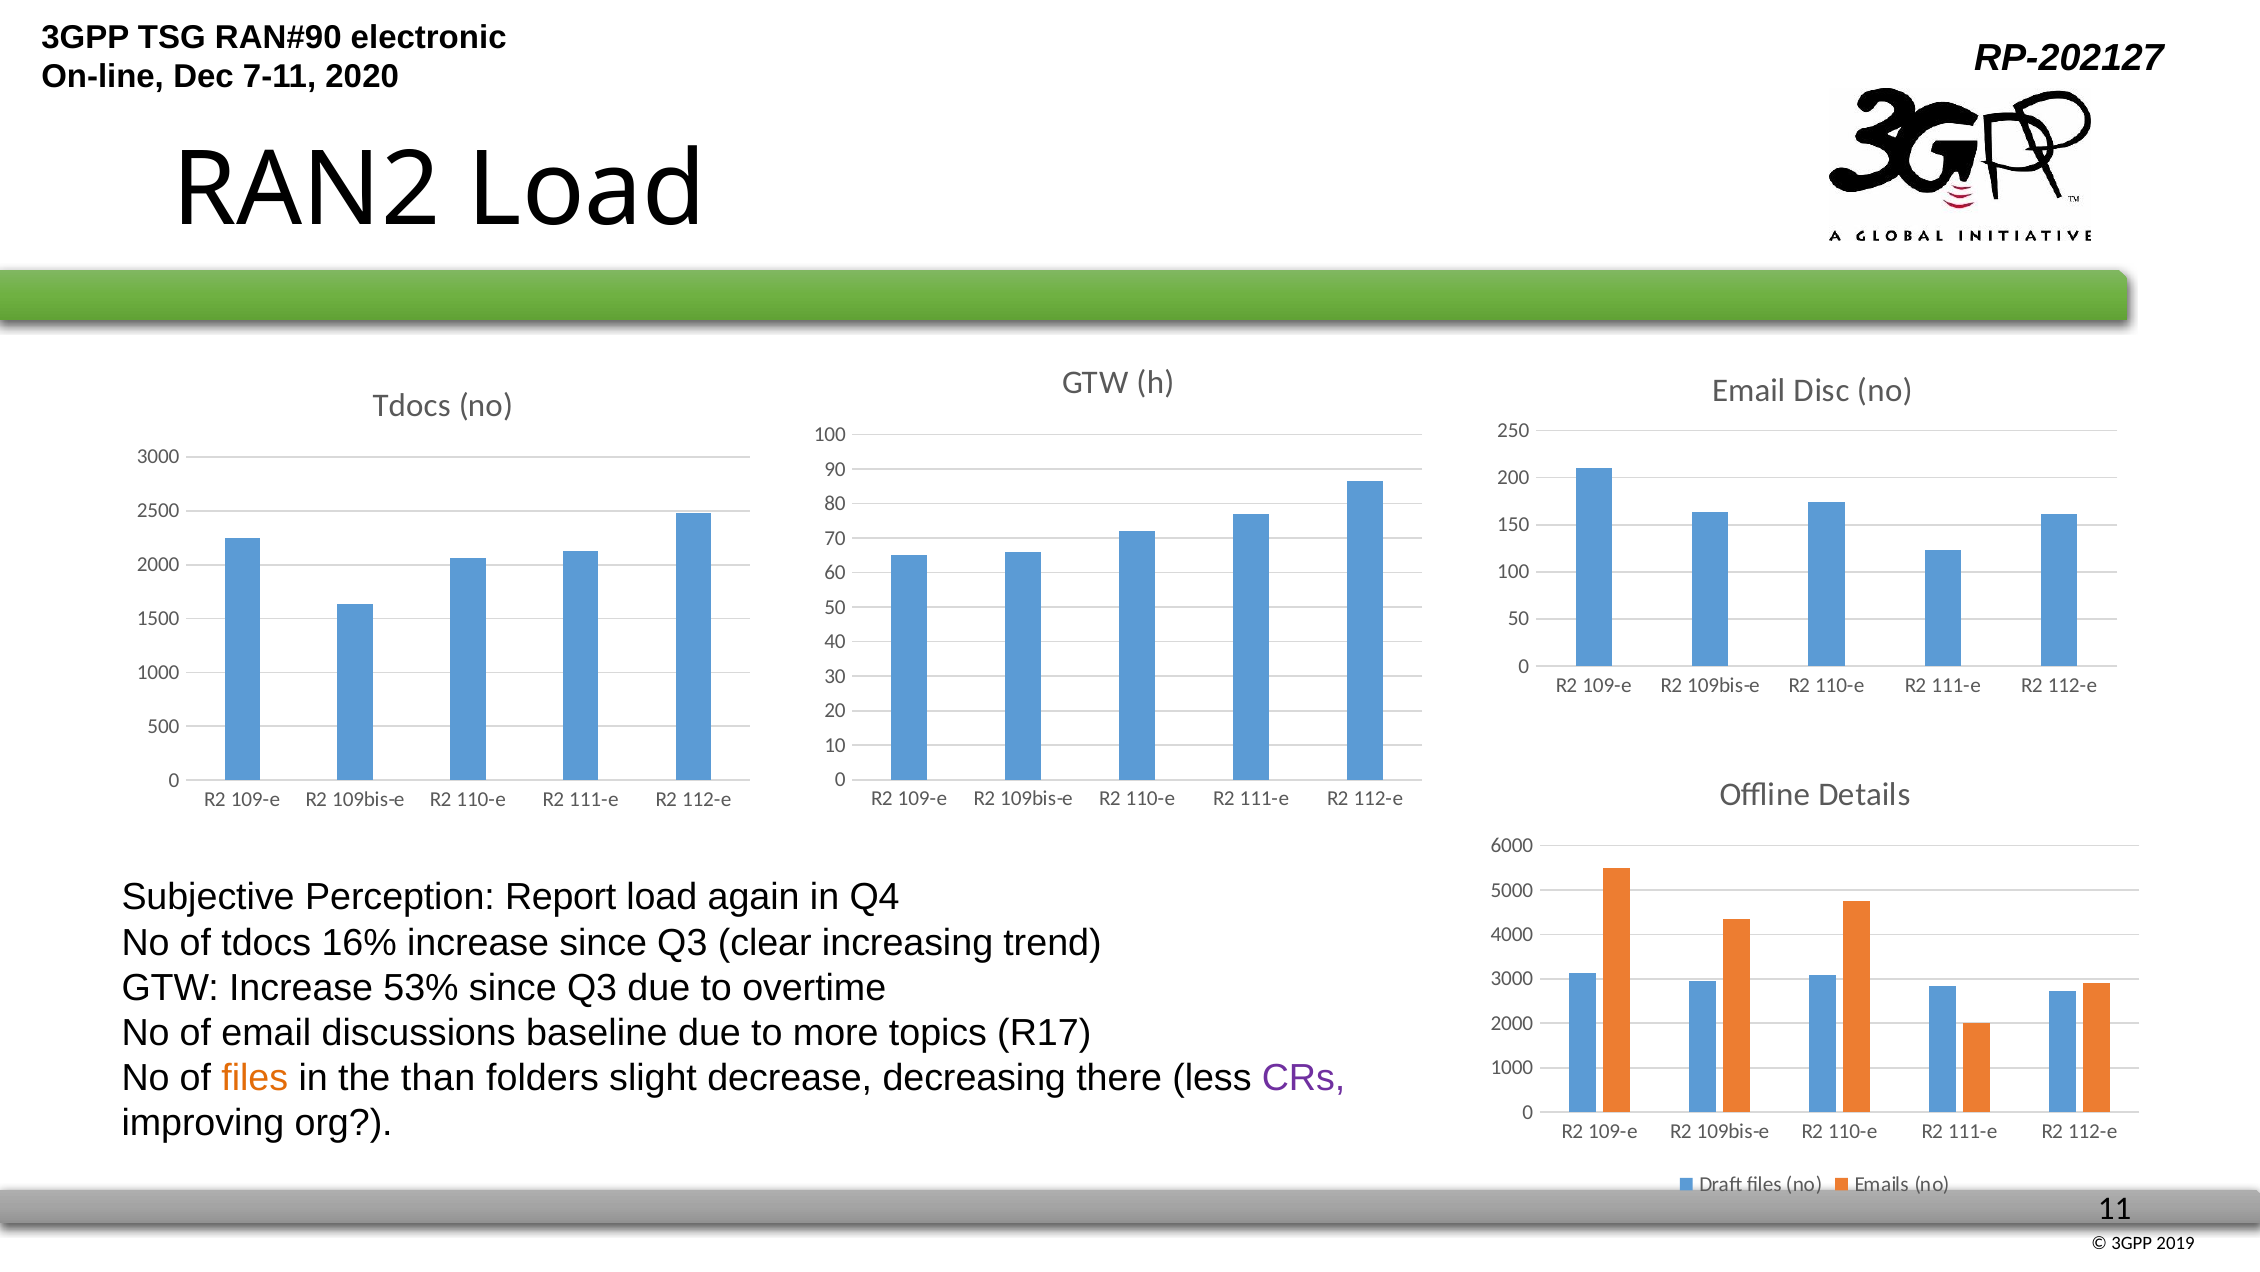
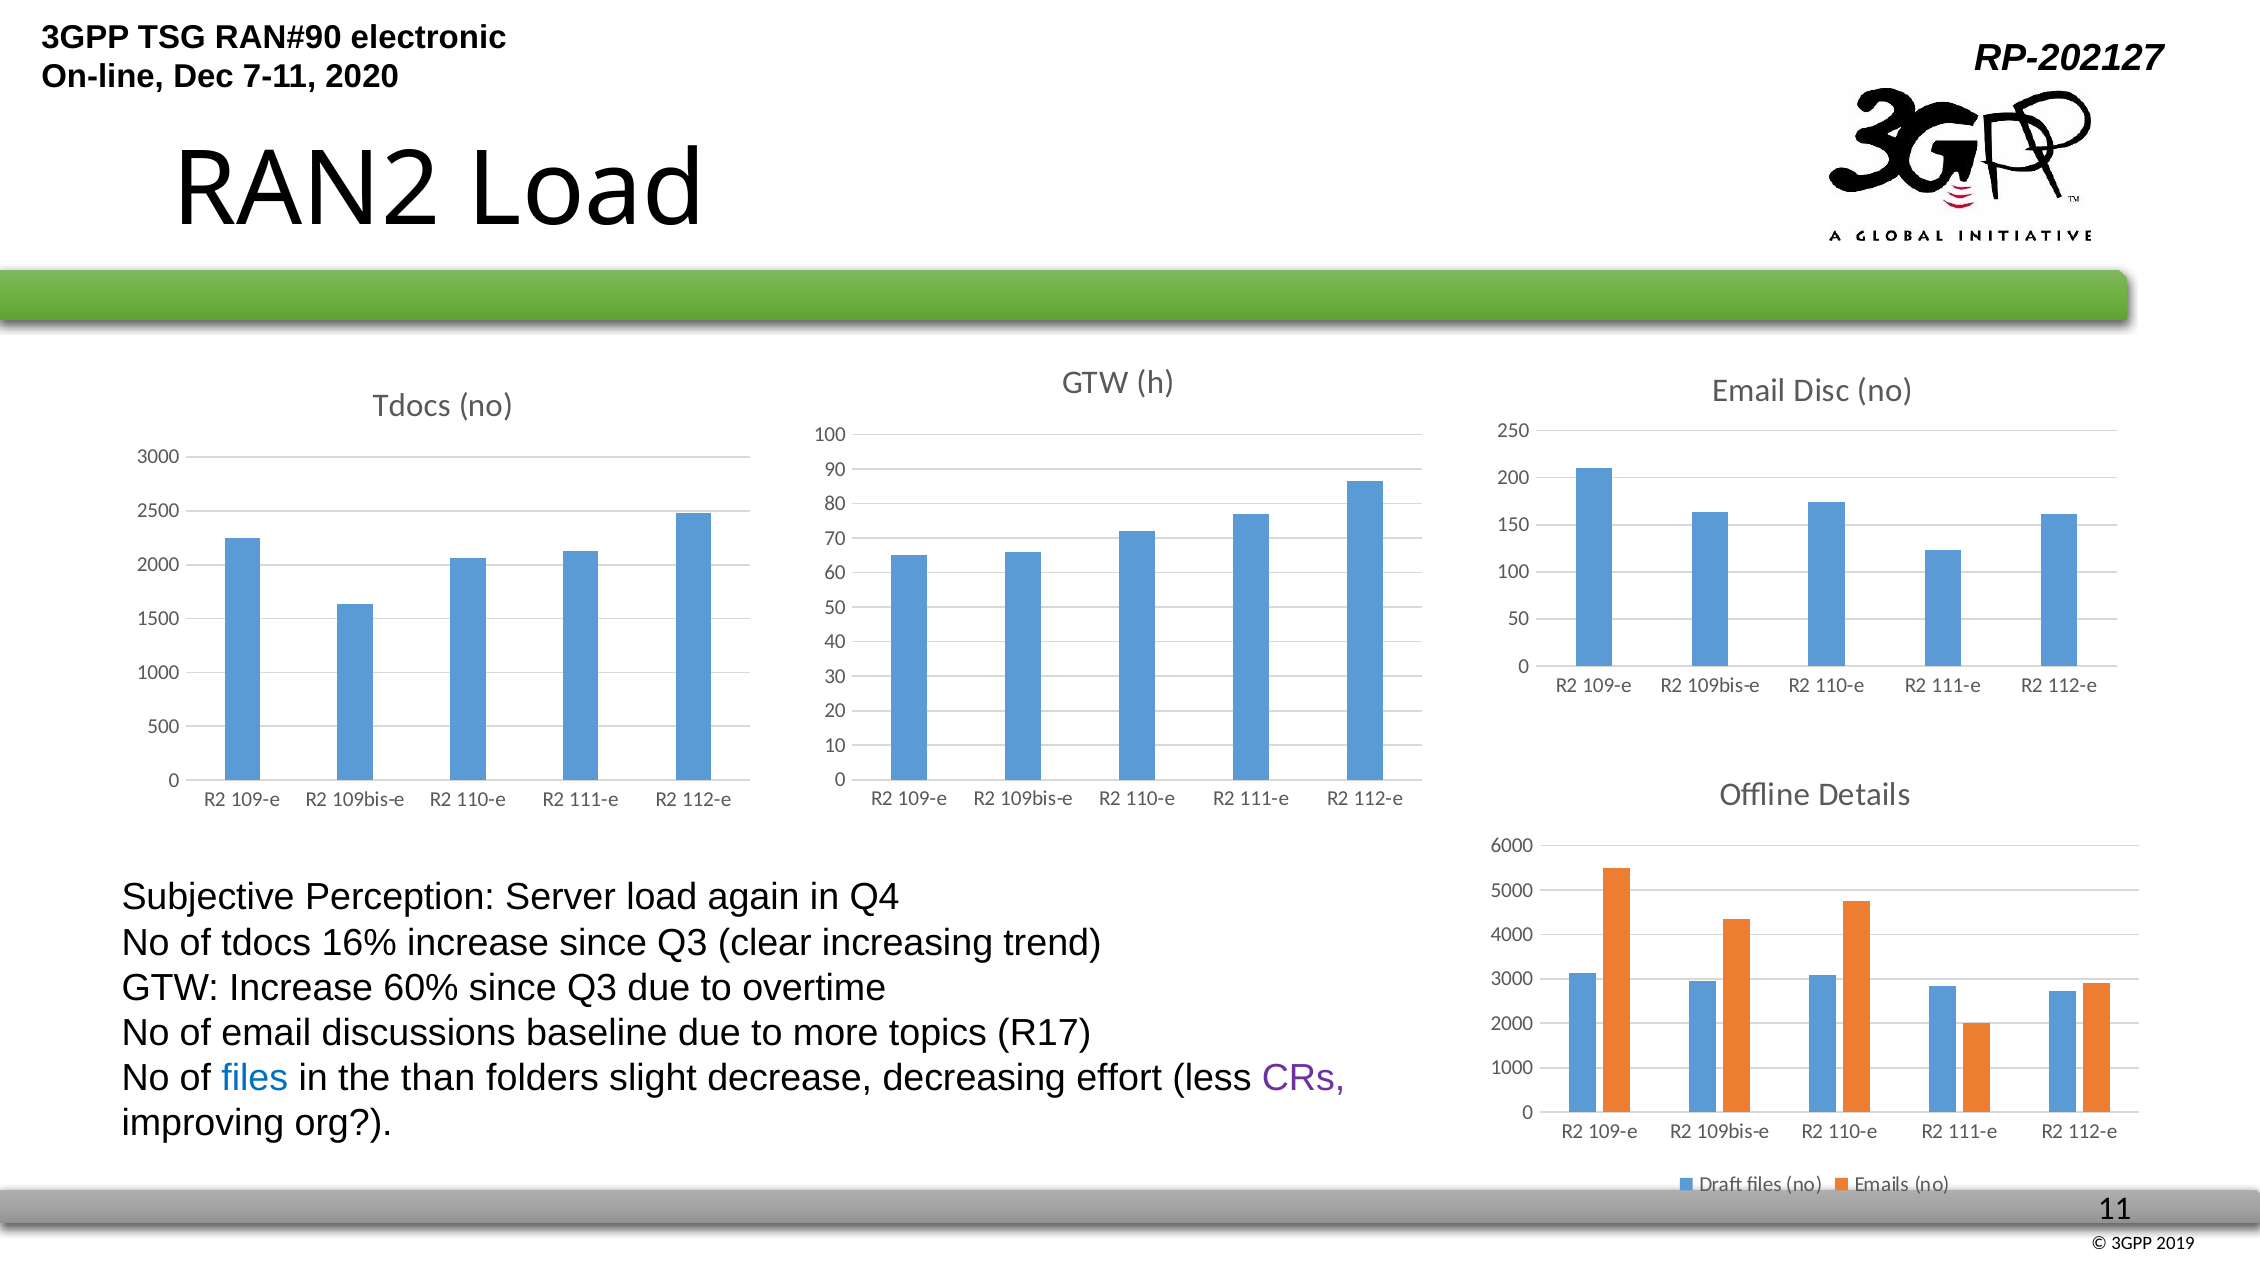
Report: Report -> Server (561, 897)
53%: 53% -> 60% (421, 987)
files colour: orange -> blue (255, 1078)
there: there -> effort (1119, 1078)
